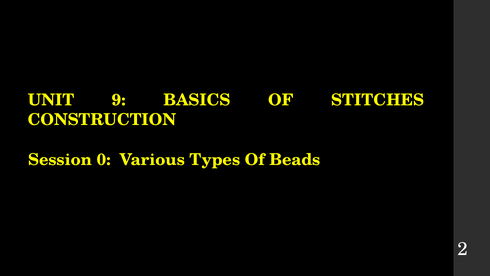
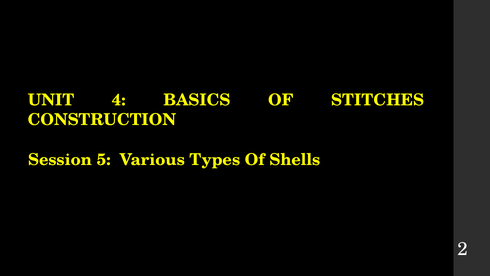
9: 9 -> 4 (119, 100)
0: 0 -> 5 (104, 159)
Beads: Beads -> Shells (295, 159)
